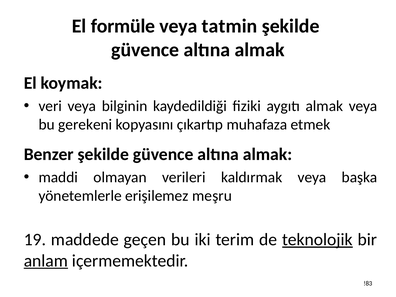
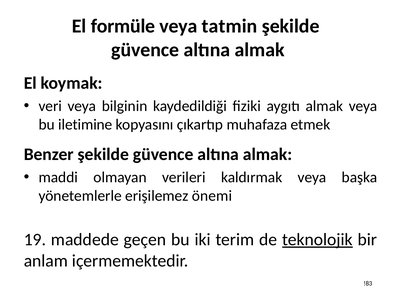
gerekeni: gerekeni -> iletimine (85, 125)
meşru: meşru -> önemi (212, 196)
anlam underline: present -> none (46, 261)
